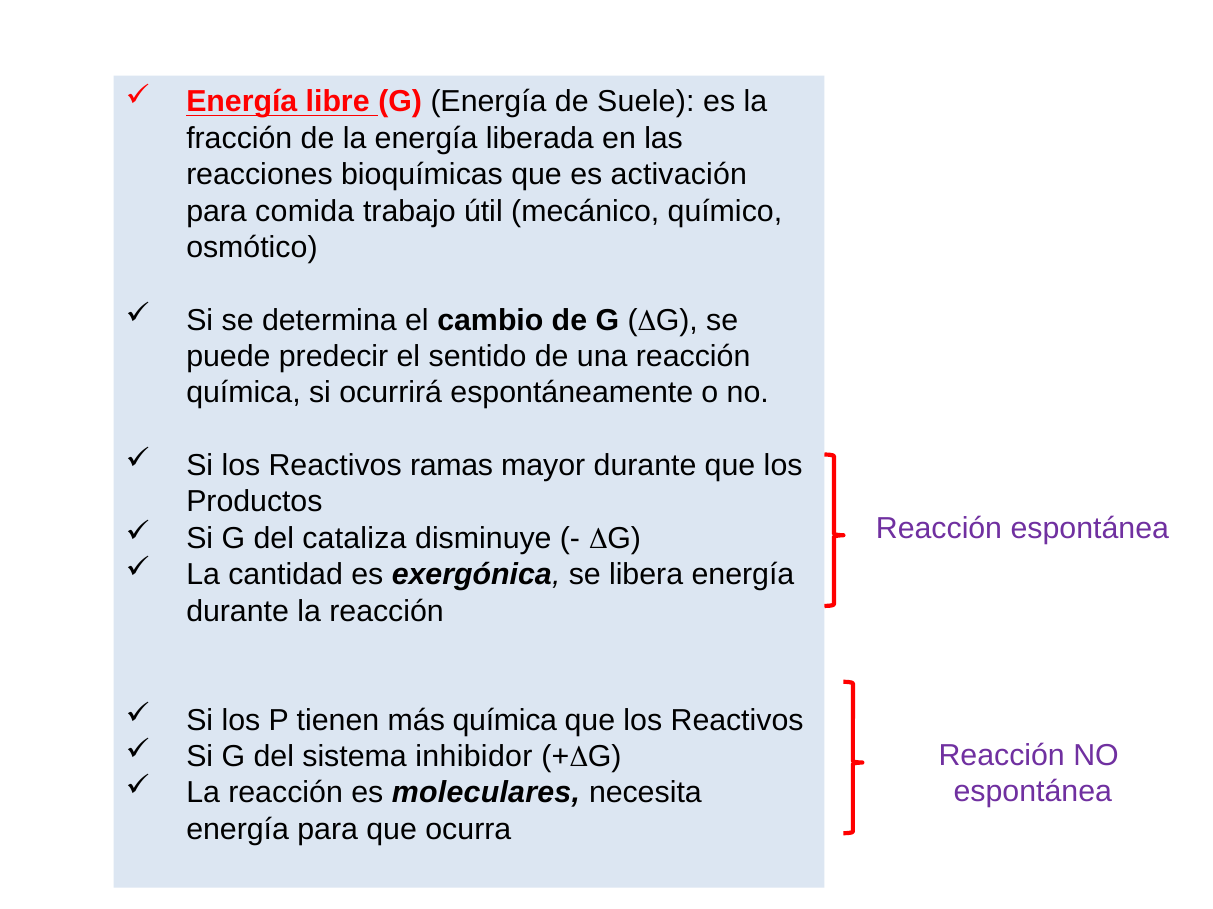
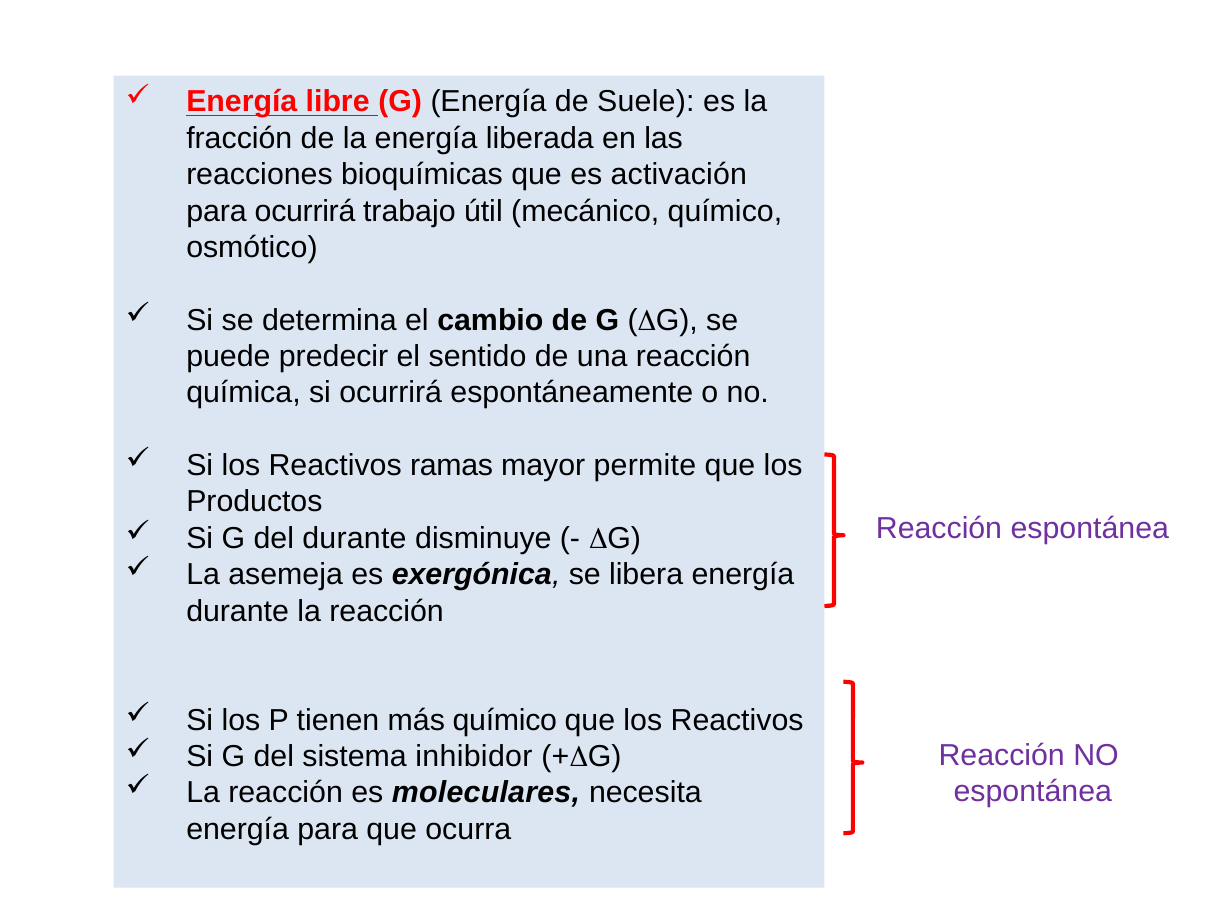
para comida: comida -> ocurrirá (305, 211)
mayor durante: durante -> permite (645, 466)
del cataliza: cataliza -> durante (354, 539)
cantidad: cantidad -> asemeja (286, 575)
más química: química -> químico (505, 721)
